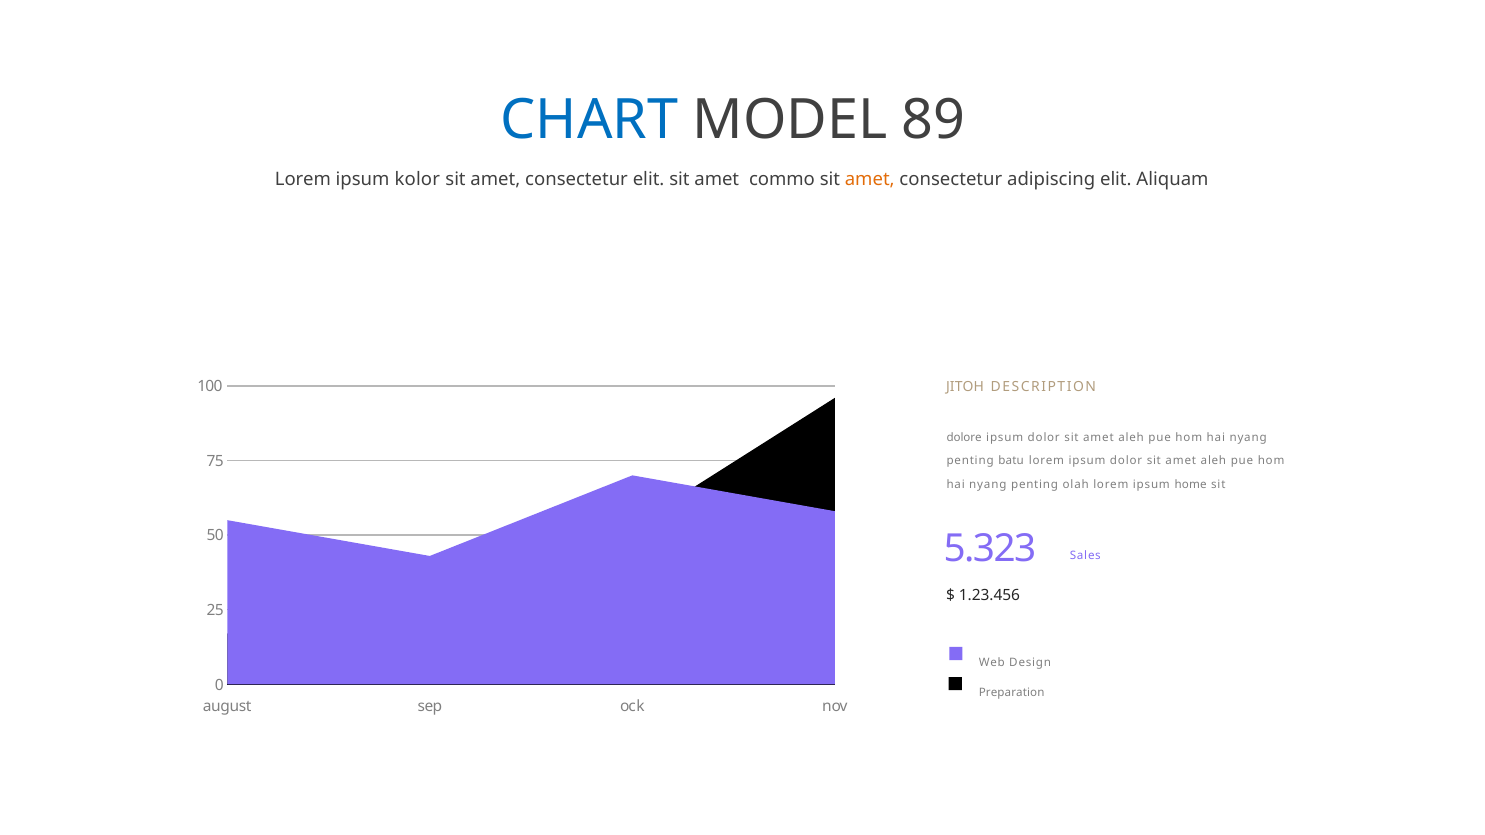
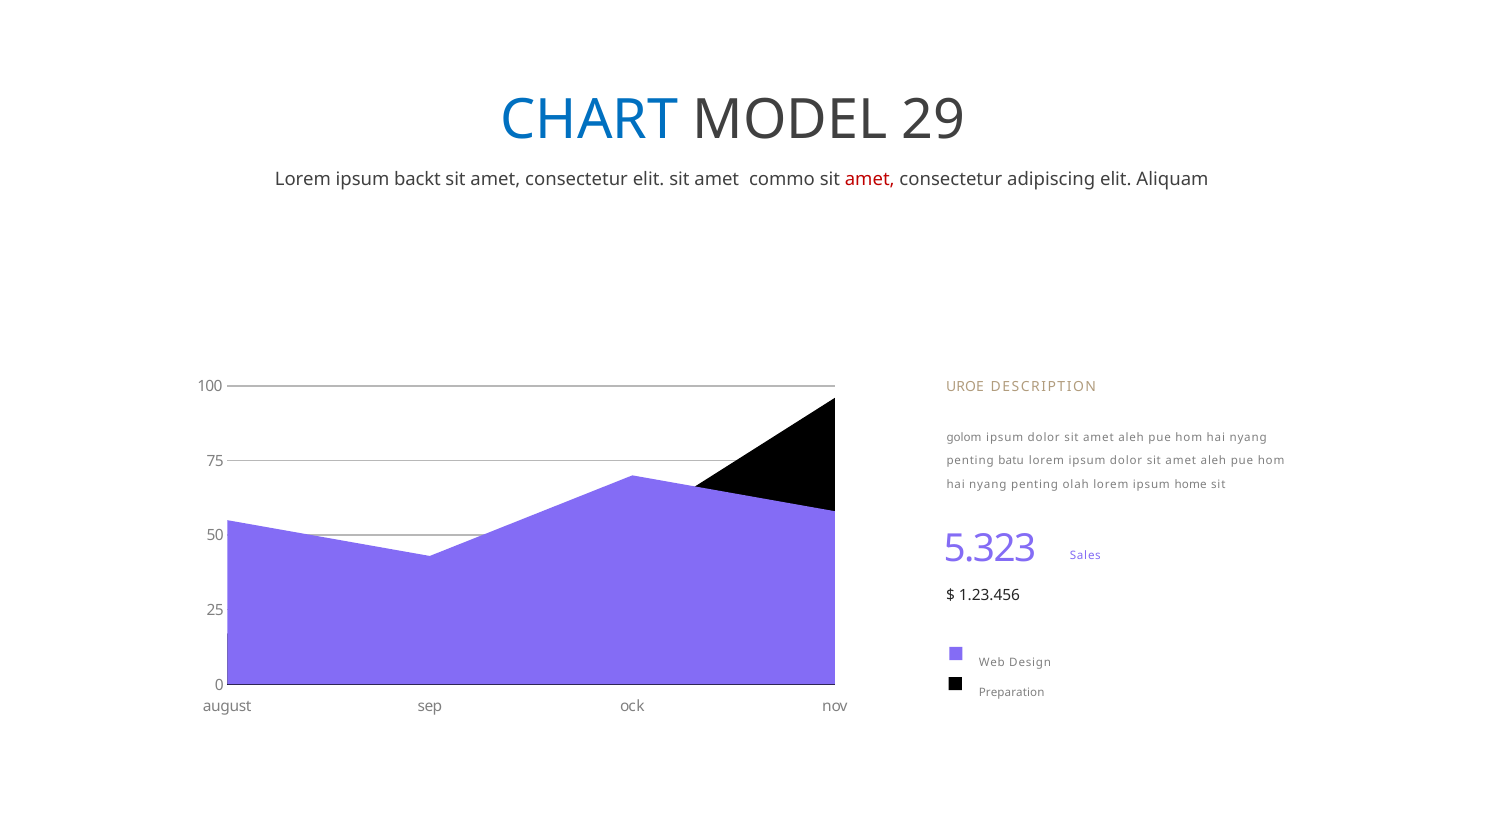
89: 89 -> 29 (934, 120)
kolor: kolor -> backt (417, 180)
amet colour: orange -> red (870, 180)
JITOH: JITOH -> UROE (965, 387)
dolore: dolore -> golom (964, 438)
